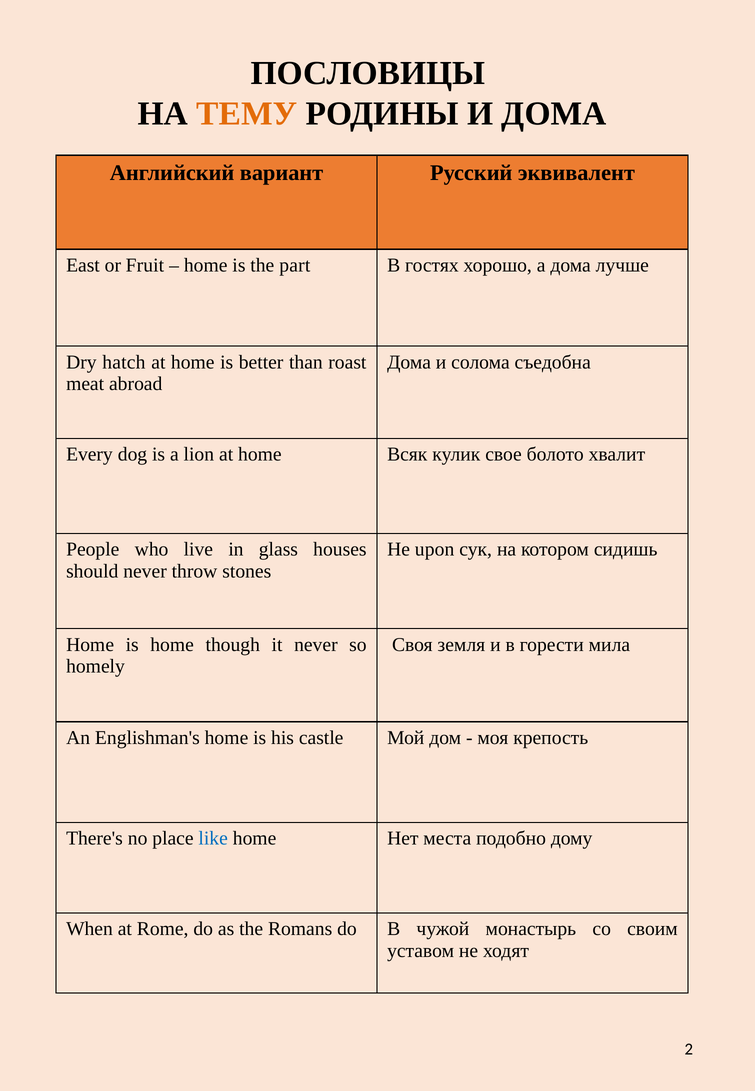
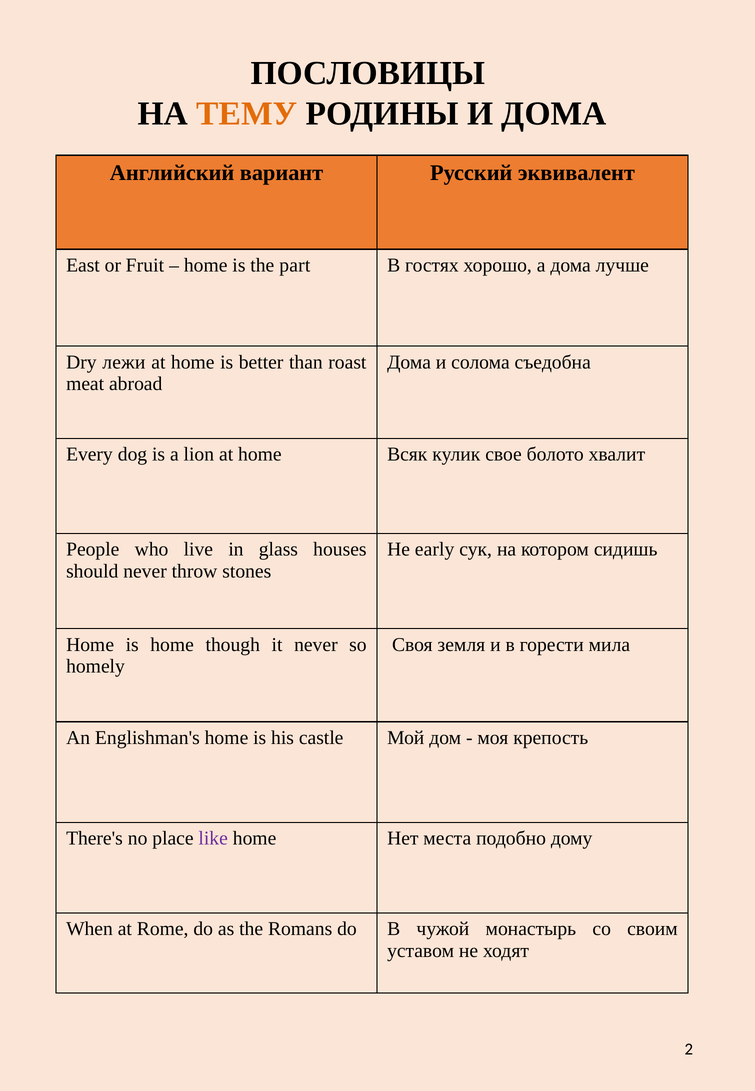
hatch: hatch -> лежи (124, 362)
upon: upon -> early (435, 549)
like colour: blue -> purple (213, 838)
